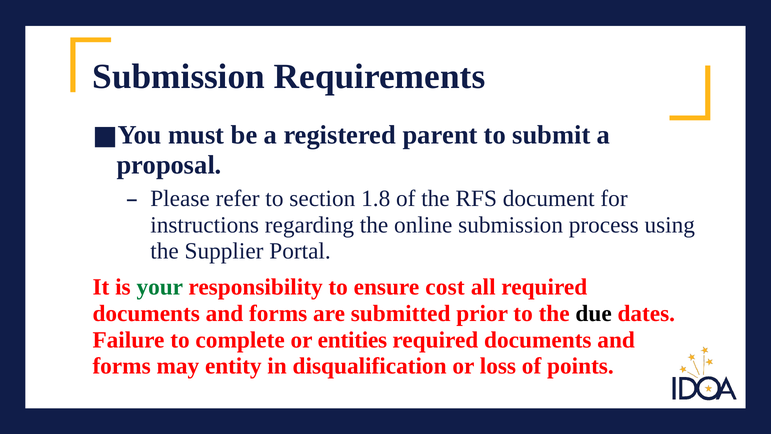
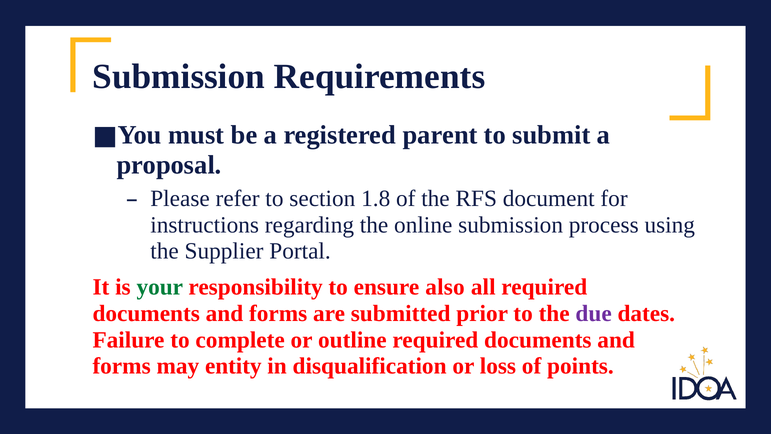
cost: cost -> also (445, 287)
due colour: black -> purple (594, 313)
entities: entities -> outline (352, 340)
